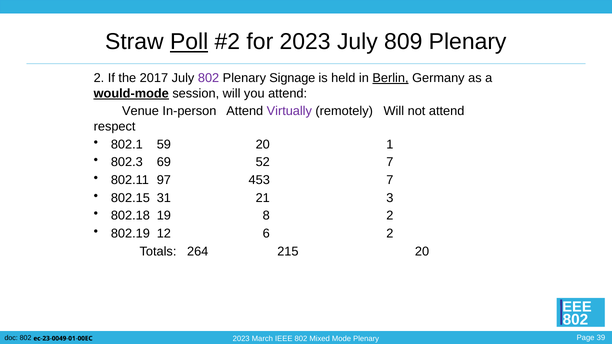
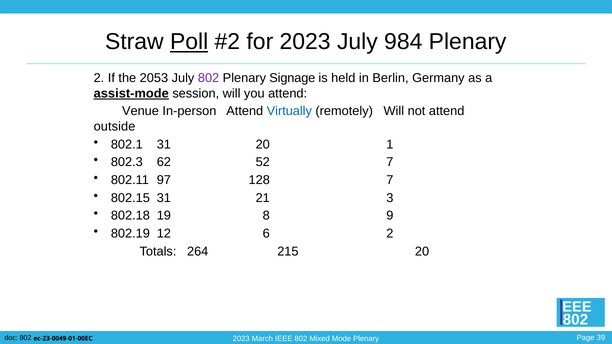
809: 809 -> 984 (403, 42)
2017: 2017 -> 2053 (154, 78)
Berlin underline: present -> none (391, 78)
would-mode: would-mode -> assist-mode (131, 93)
Virtually colour: purple -> blue (289, 111)
respect: respect -> outside (115, 127)
802.1 59: 59 -> 31 (164, 144)
69: 69 -> 62 (164, 162)
453: 453 -> 128 (259, 180)
8 2: 2 -> 9 (390, 216)
